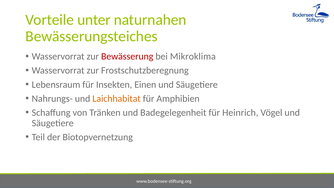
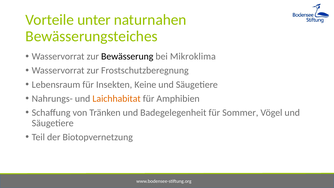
Bewässerung colour: red -> black (127, 56)
Einen: Einen -> Keine (145, 84)
Heinrich: Heinrich -> Sommer (240, 112)
